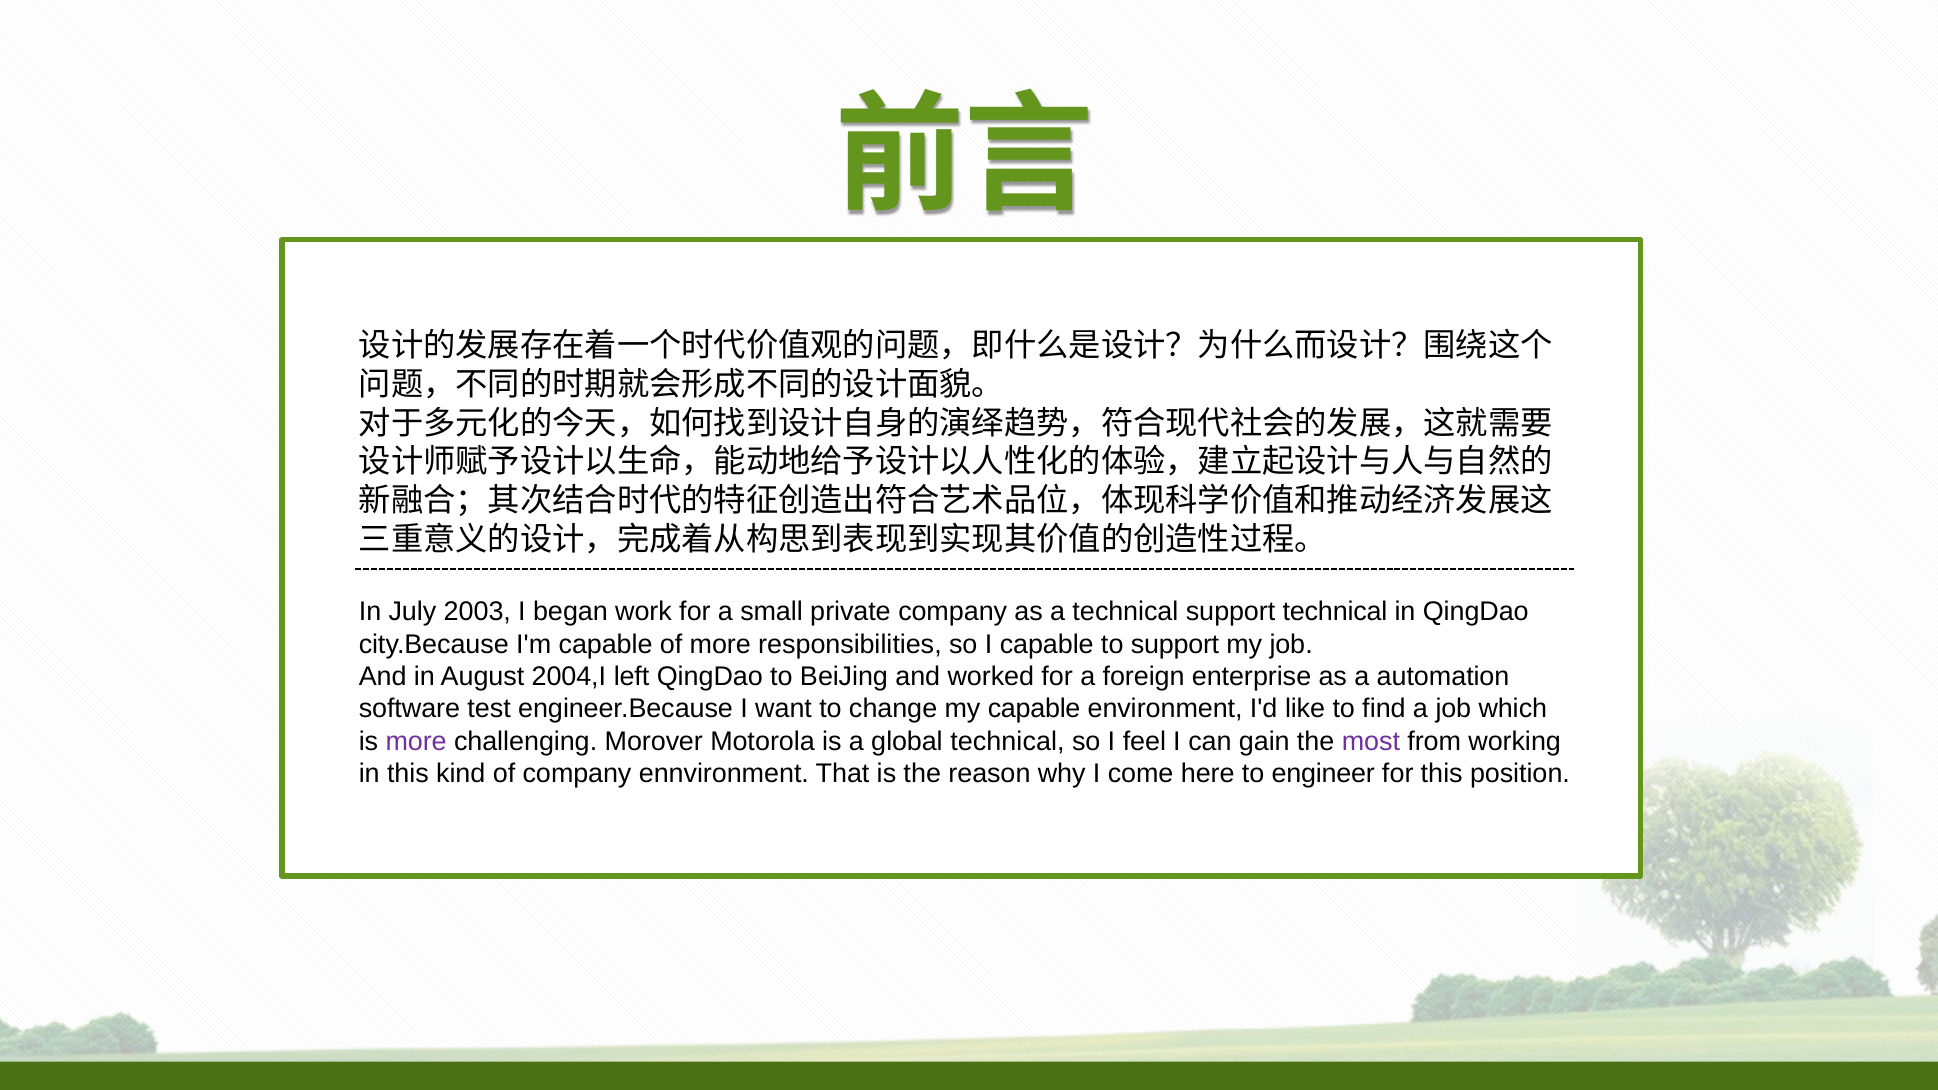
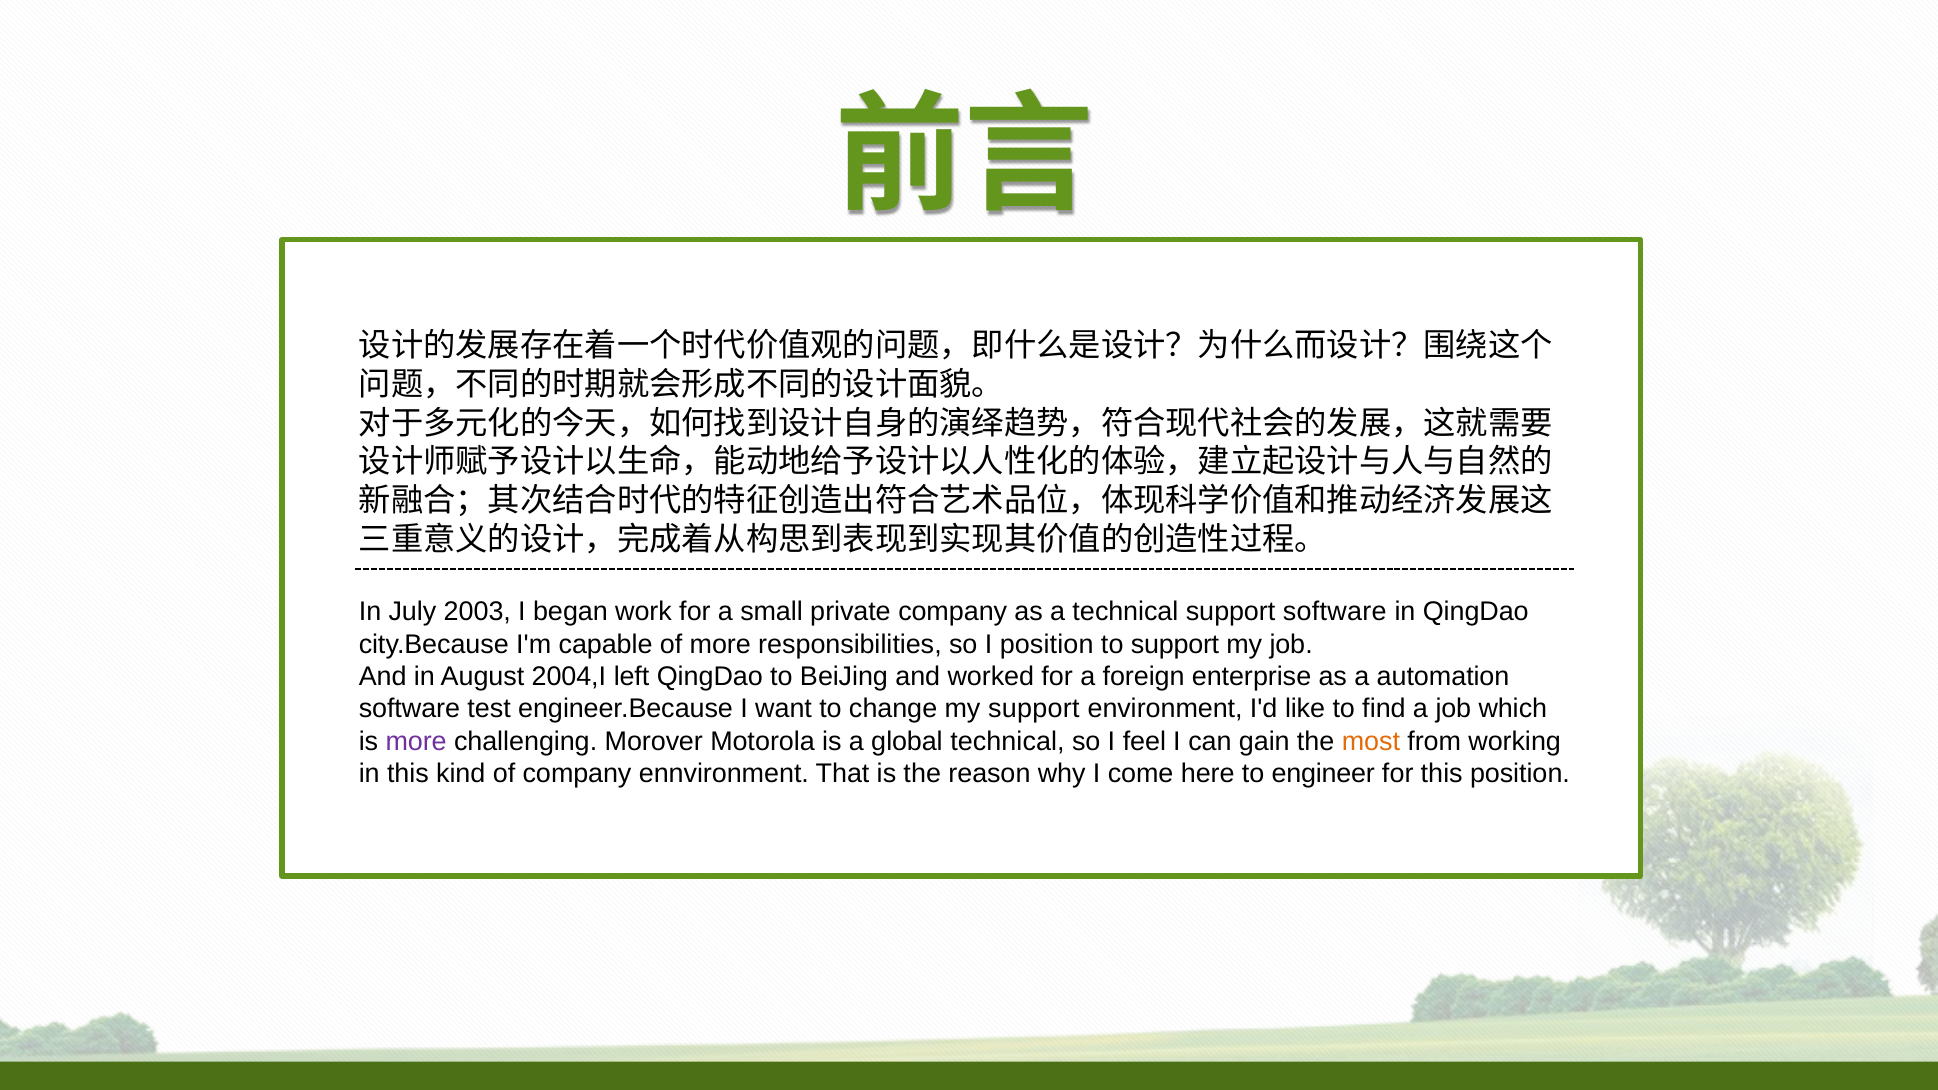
support technical: technical -> software (1335, 612)
I capable: capable -> position (1047, 644)
my capable: capable -> support (1034, 709)
most colour: purple -> orange (1371, 742)
